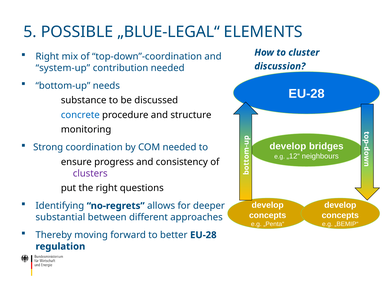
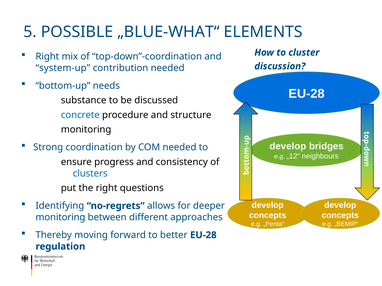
„BLUE-LEGAL“: „BLUE-LEGAL“ -> „BLUE-WHAT“ (168, 32)
clusters colour: purple -> blue (90, 174)
substantial: substantial -> monitoring (60, 218)
